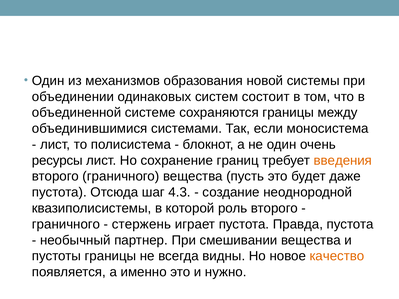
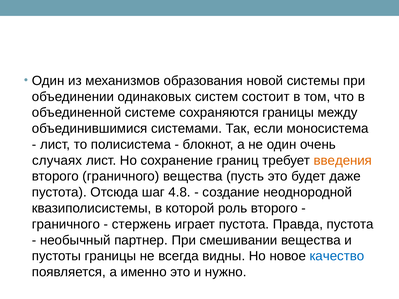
ресурсы: ресурсы -> случаях (57, 161)
4.3: 4.3 -> 4.8 (180, 192)
качество colour: orange -> blue (337, 256)
